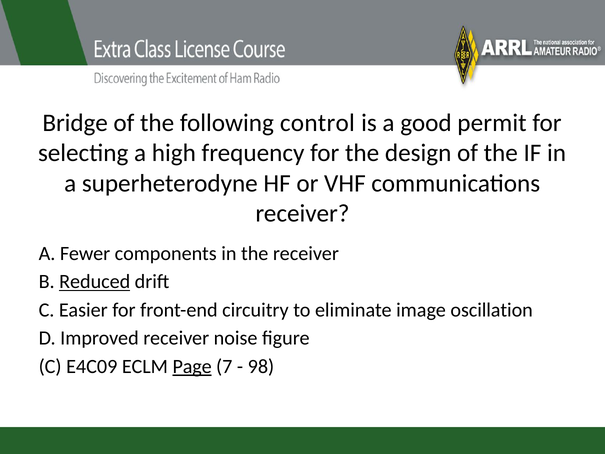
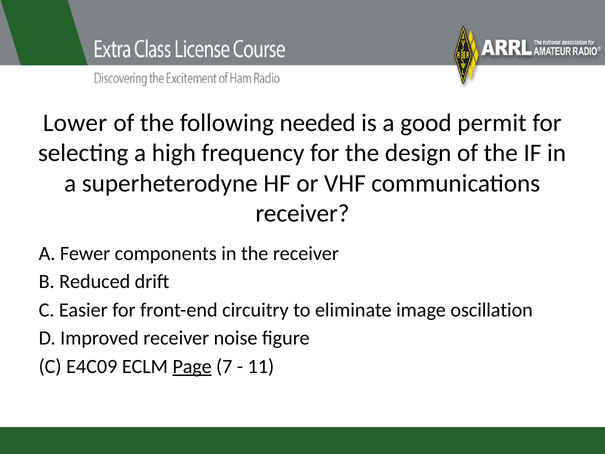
Bridge: Bridge -> Lower (75, 123)
control: control -> needed (318, 123)
Reduced underline: present -> none (95, 282)
98: 98 -> 11 (261, 366)
